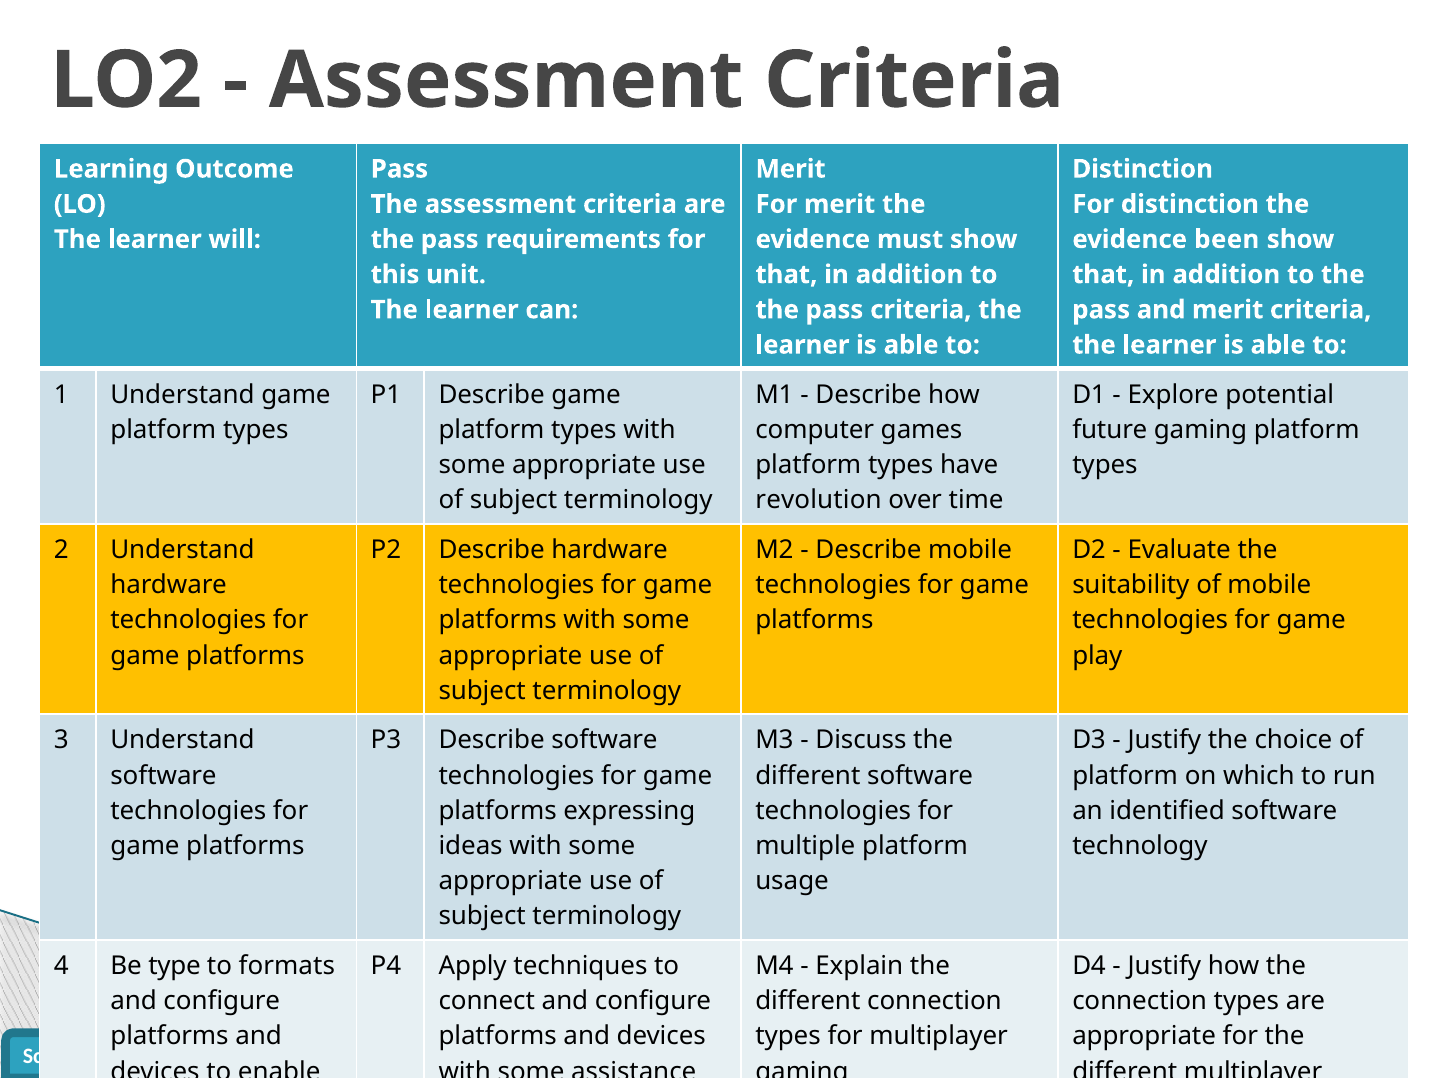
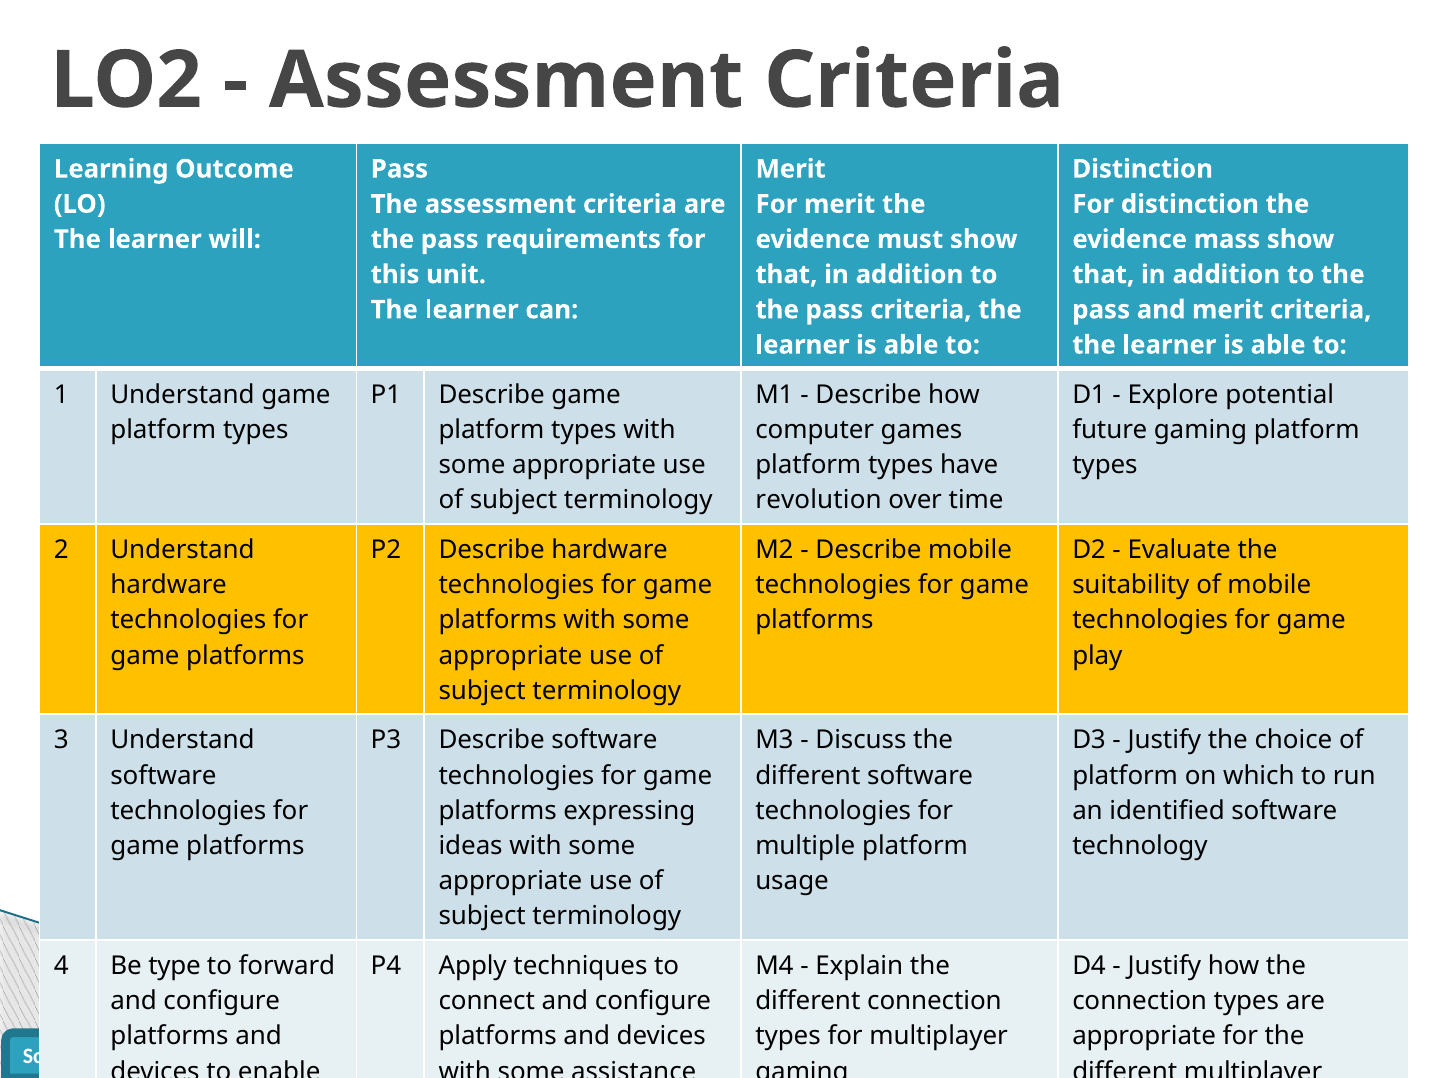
been: been -> mass (1227, 239)
formats: formats -> forward (287, 966)
